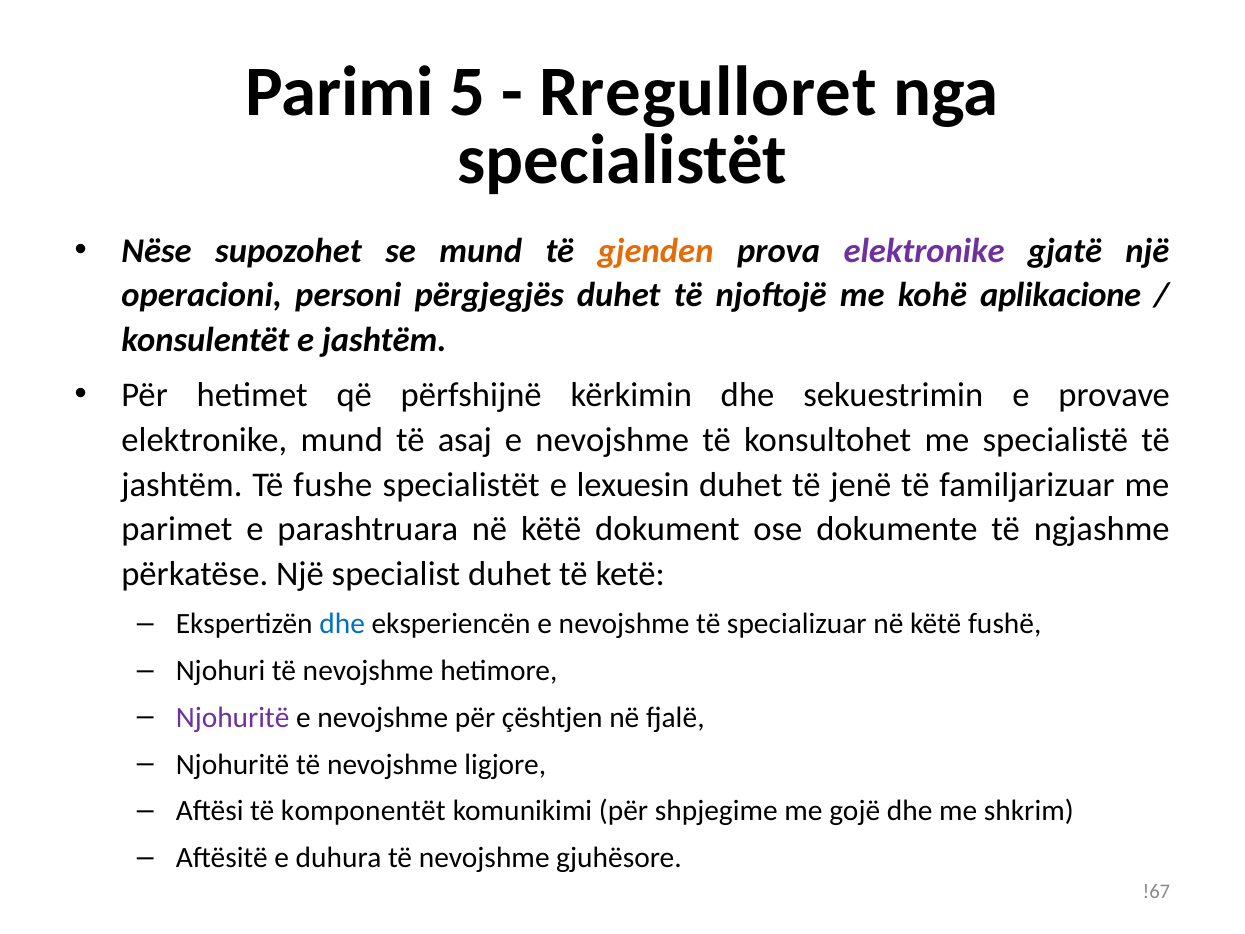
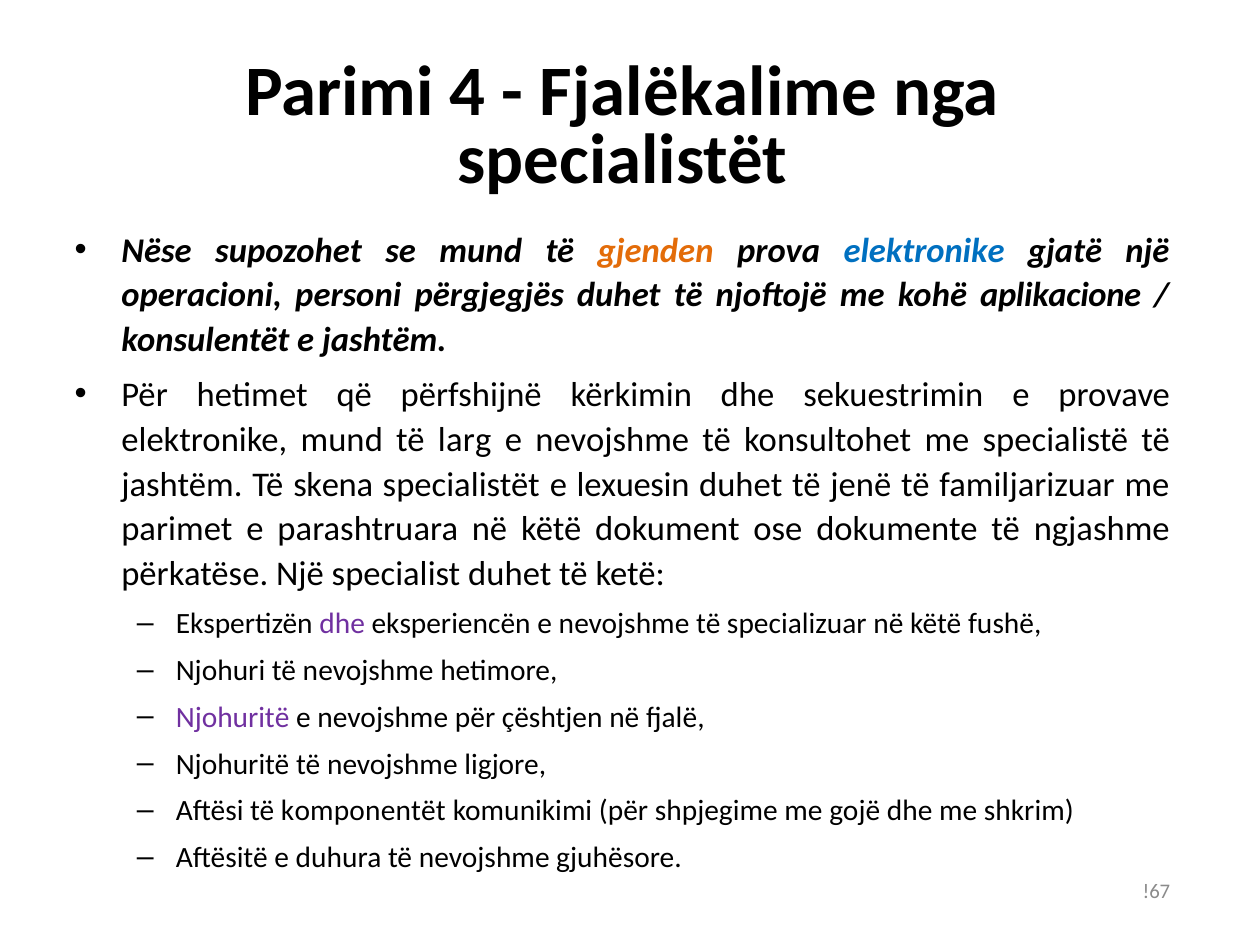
5: 5 -> 4 (468, 92)
Rregulloret: Rregulloret -> Fjalëkalime (708, 92)
elektronike colour: purple -> blue (924, 251)
asaj: asaj -> larg (465, 440)
fushe: fushe -> skena (333, 485)
dhe colour: blue -> purple (342, 624)
